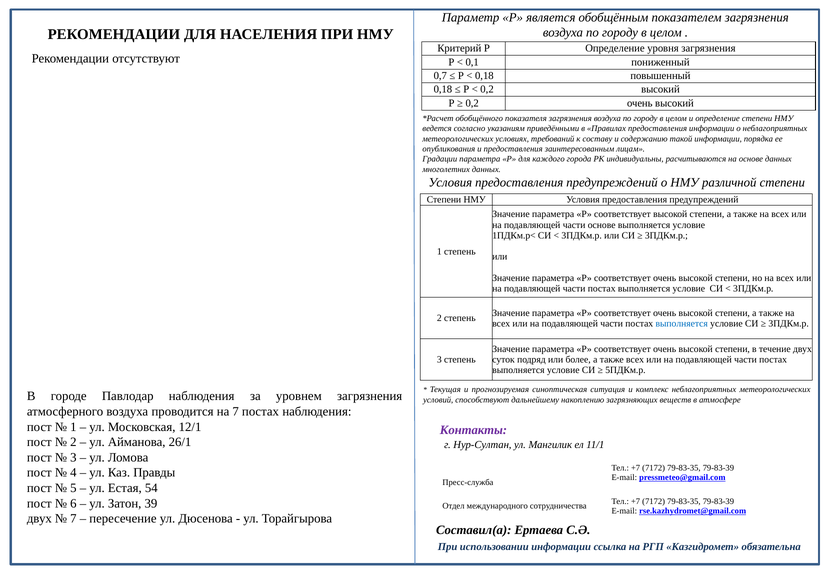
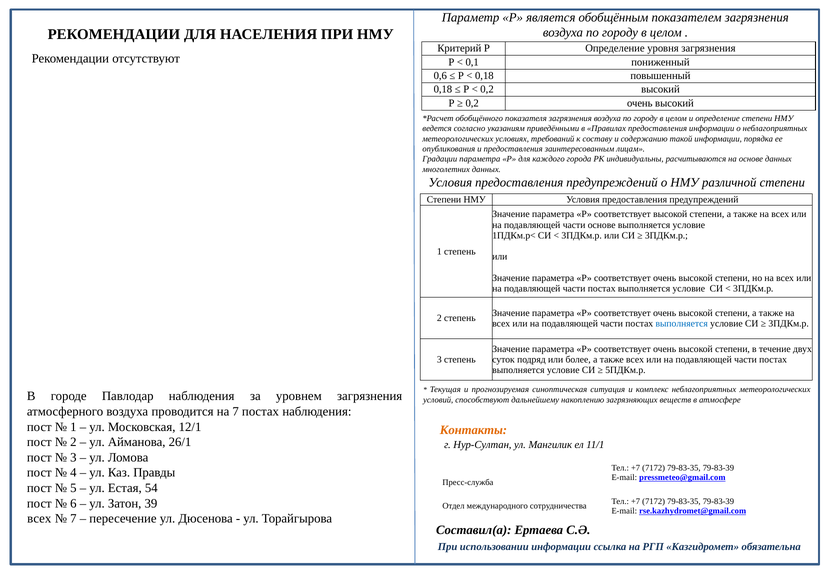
0,7: 0,7 -> 0,6 (440, 76)
Контакты colour: purple -> orange (473, 430)
двух: двух -> всех (39, 519)
